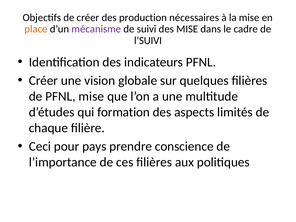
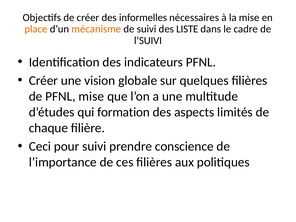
production: production -> informelles (143, 18)
mécanisme colour: purple -> orange (96, 29)
des MISE: MISE -> LISTE (187, 29)
pour pays: pays -> suivi (94, 146)
